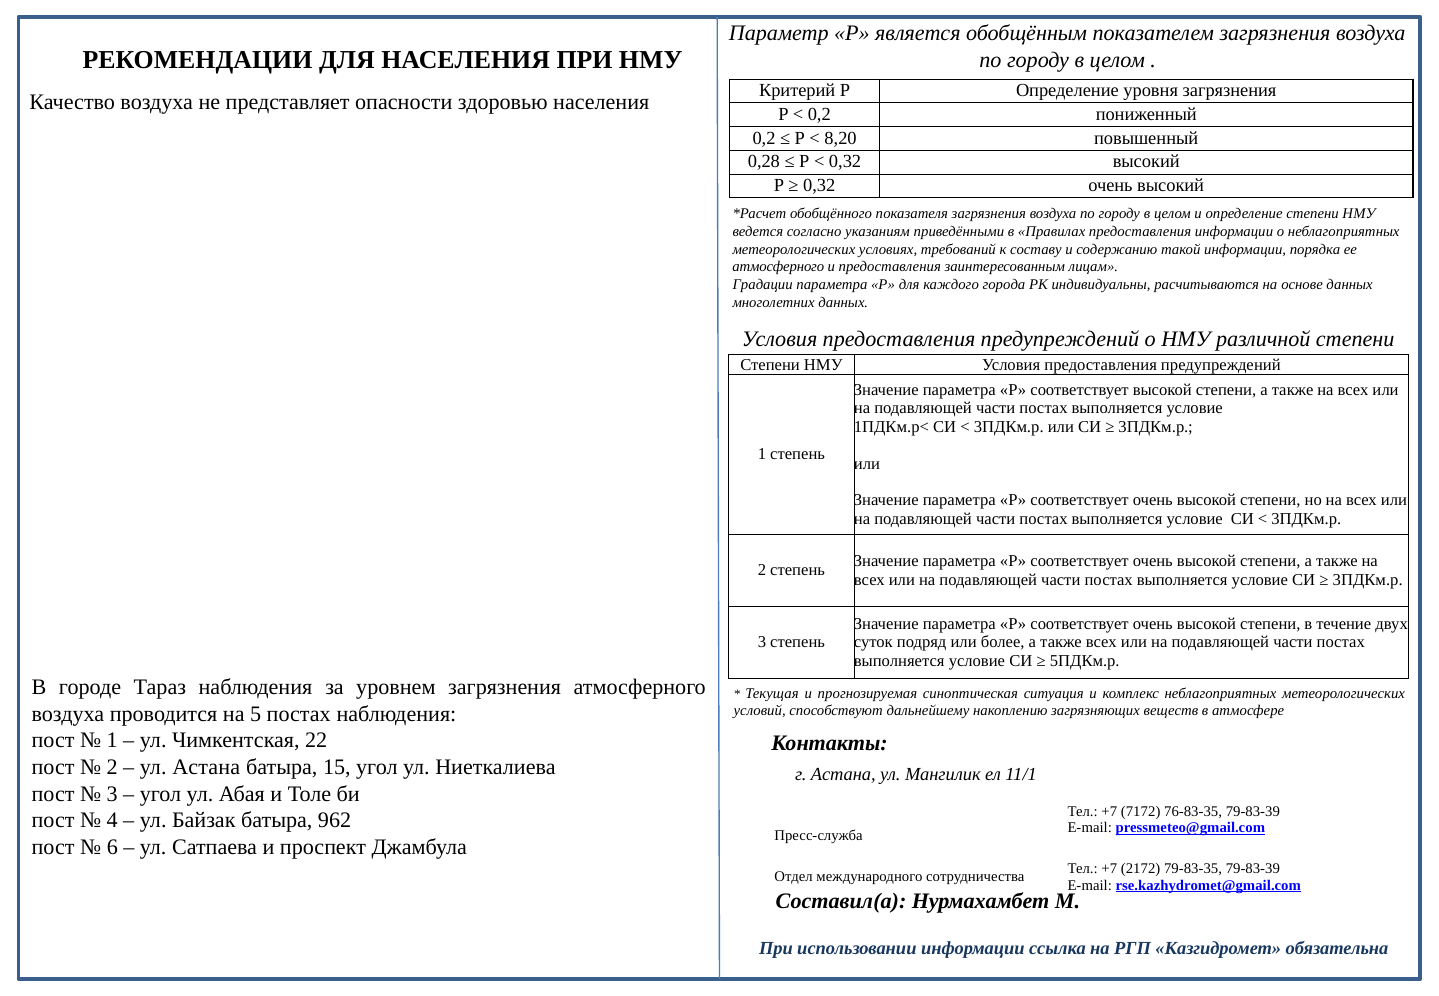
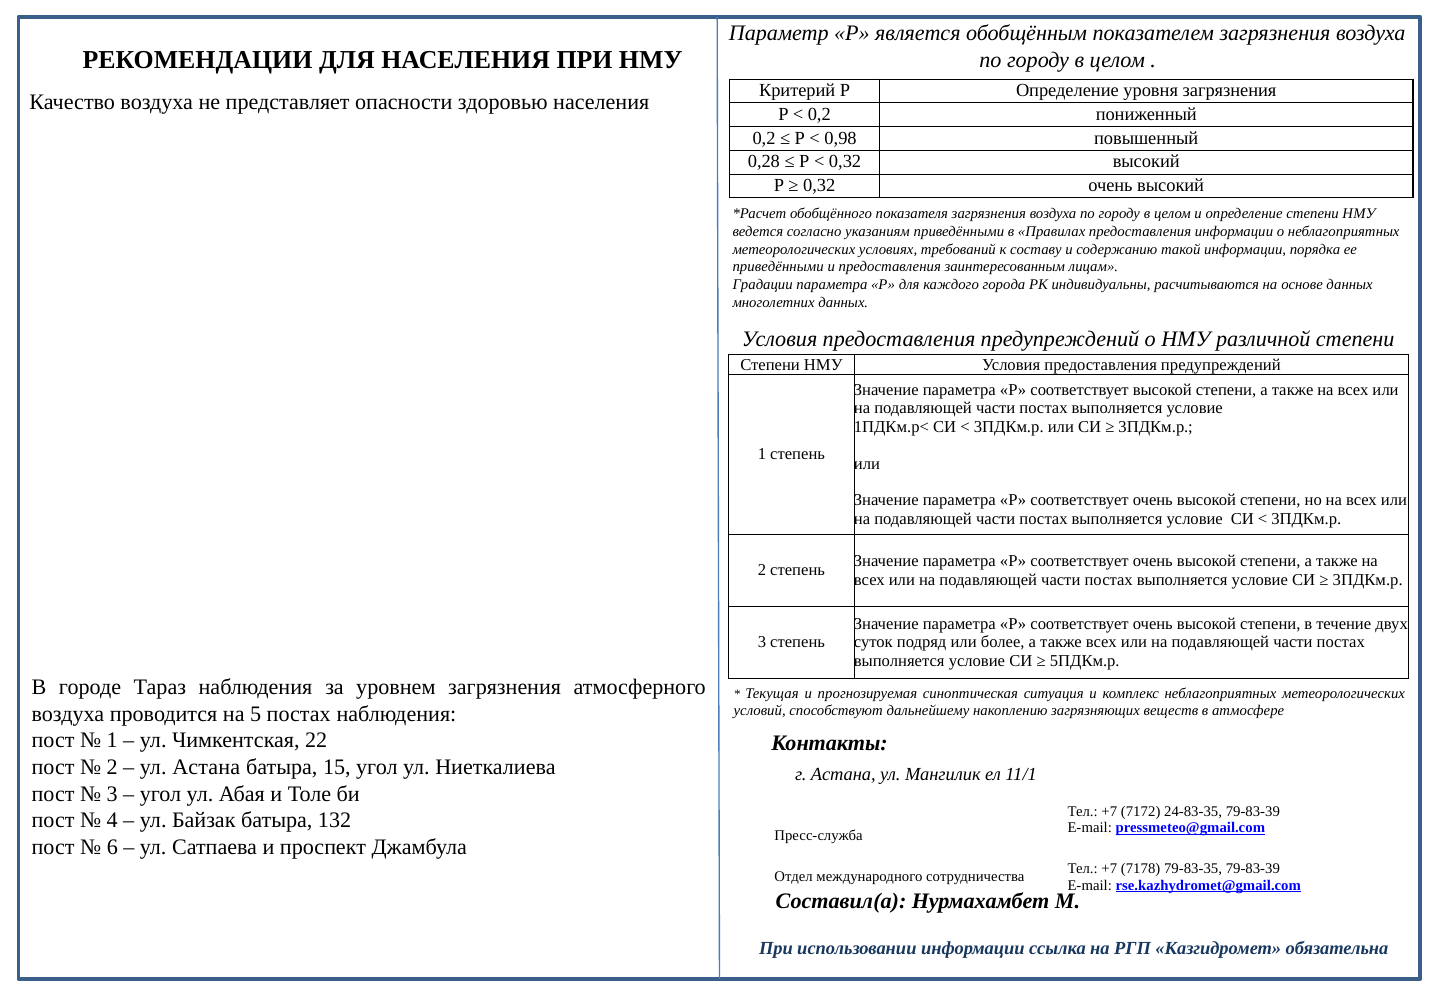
8,20: 8,20 -> 0,98 (841, 138)
атмосферного: атмосферного -> приведёнными (778, 267)
76-83-35: 76-83-35 -> 24-83-35 (1193, 812)
962: 962 -> 132 (335, 821)
2172: 2172 -> 7178 (1141, 869)
